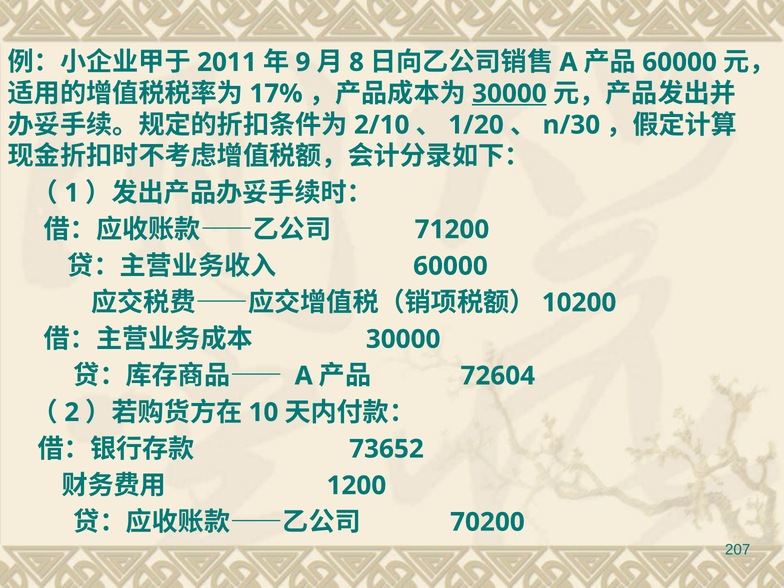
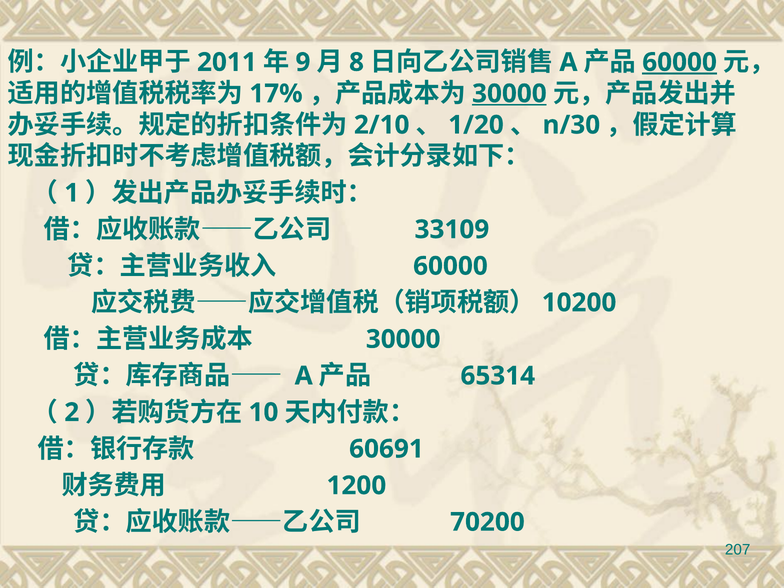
60000 underline: none -> present (680, 62)
71200: 71200 -> 33109 (452, 230)
72604: 72604 -> 65314 (498, 376)
73652: 73652 -> 60691 (386, 449)
